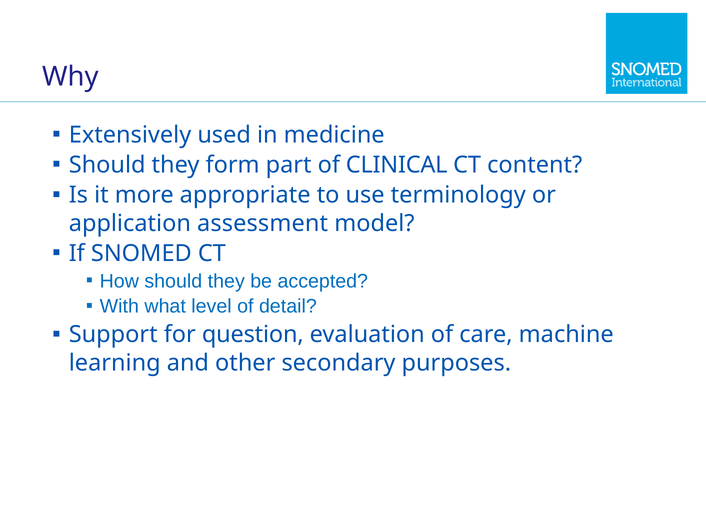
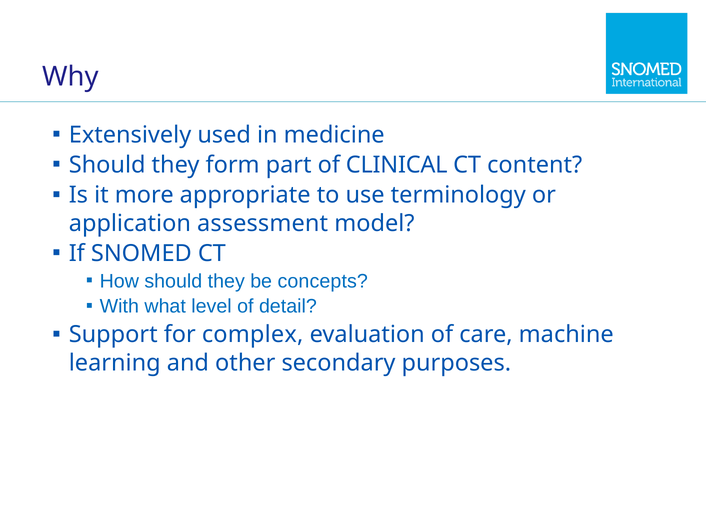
accepted: accepted -> concepts (323, 281)
question: question -> complex (253, 335)
